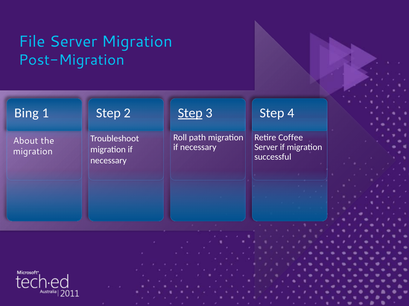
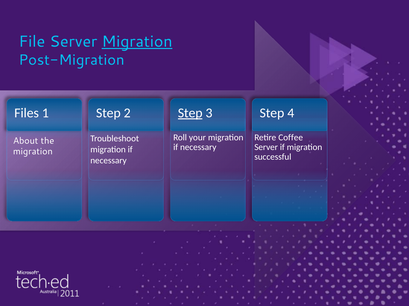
Migration underline: none -> present (137, 42)
Bing: Bing -> Files (27, 113)
path: path -> your (197, 138)
